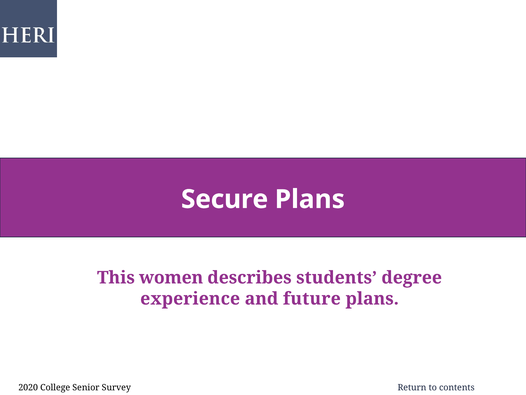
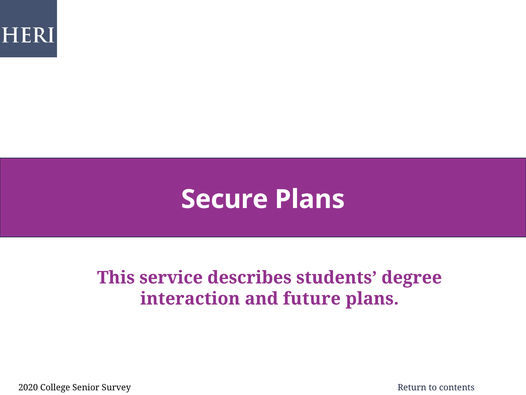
women: women -> service (171, 277)
experience: experience -> interaction (190, 298)
